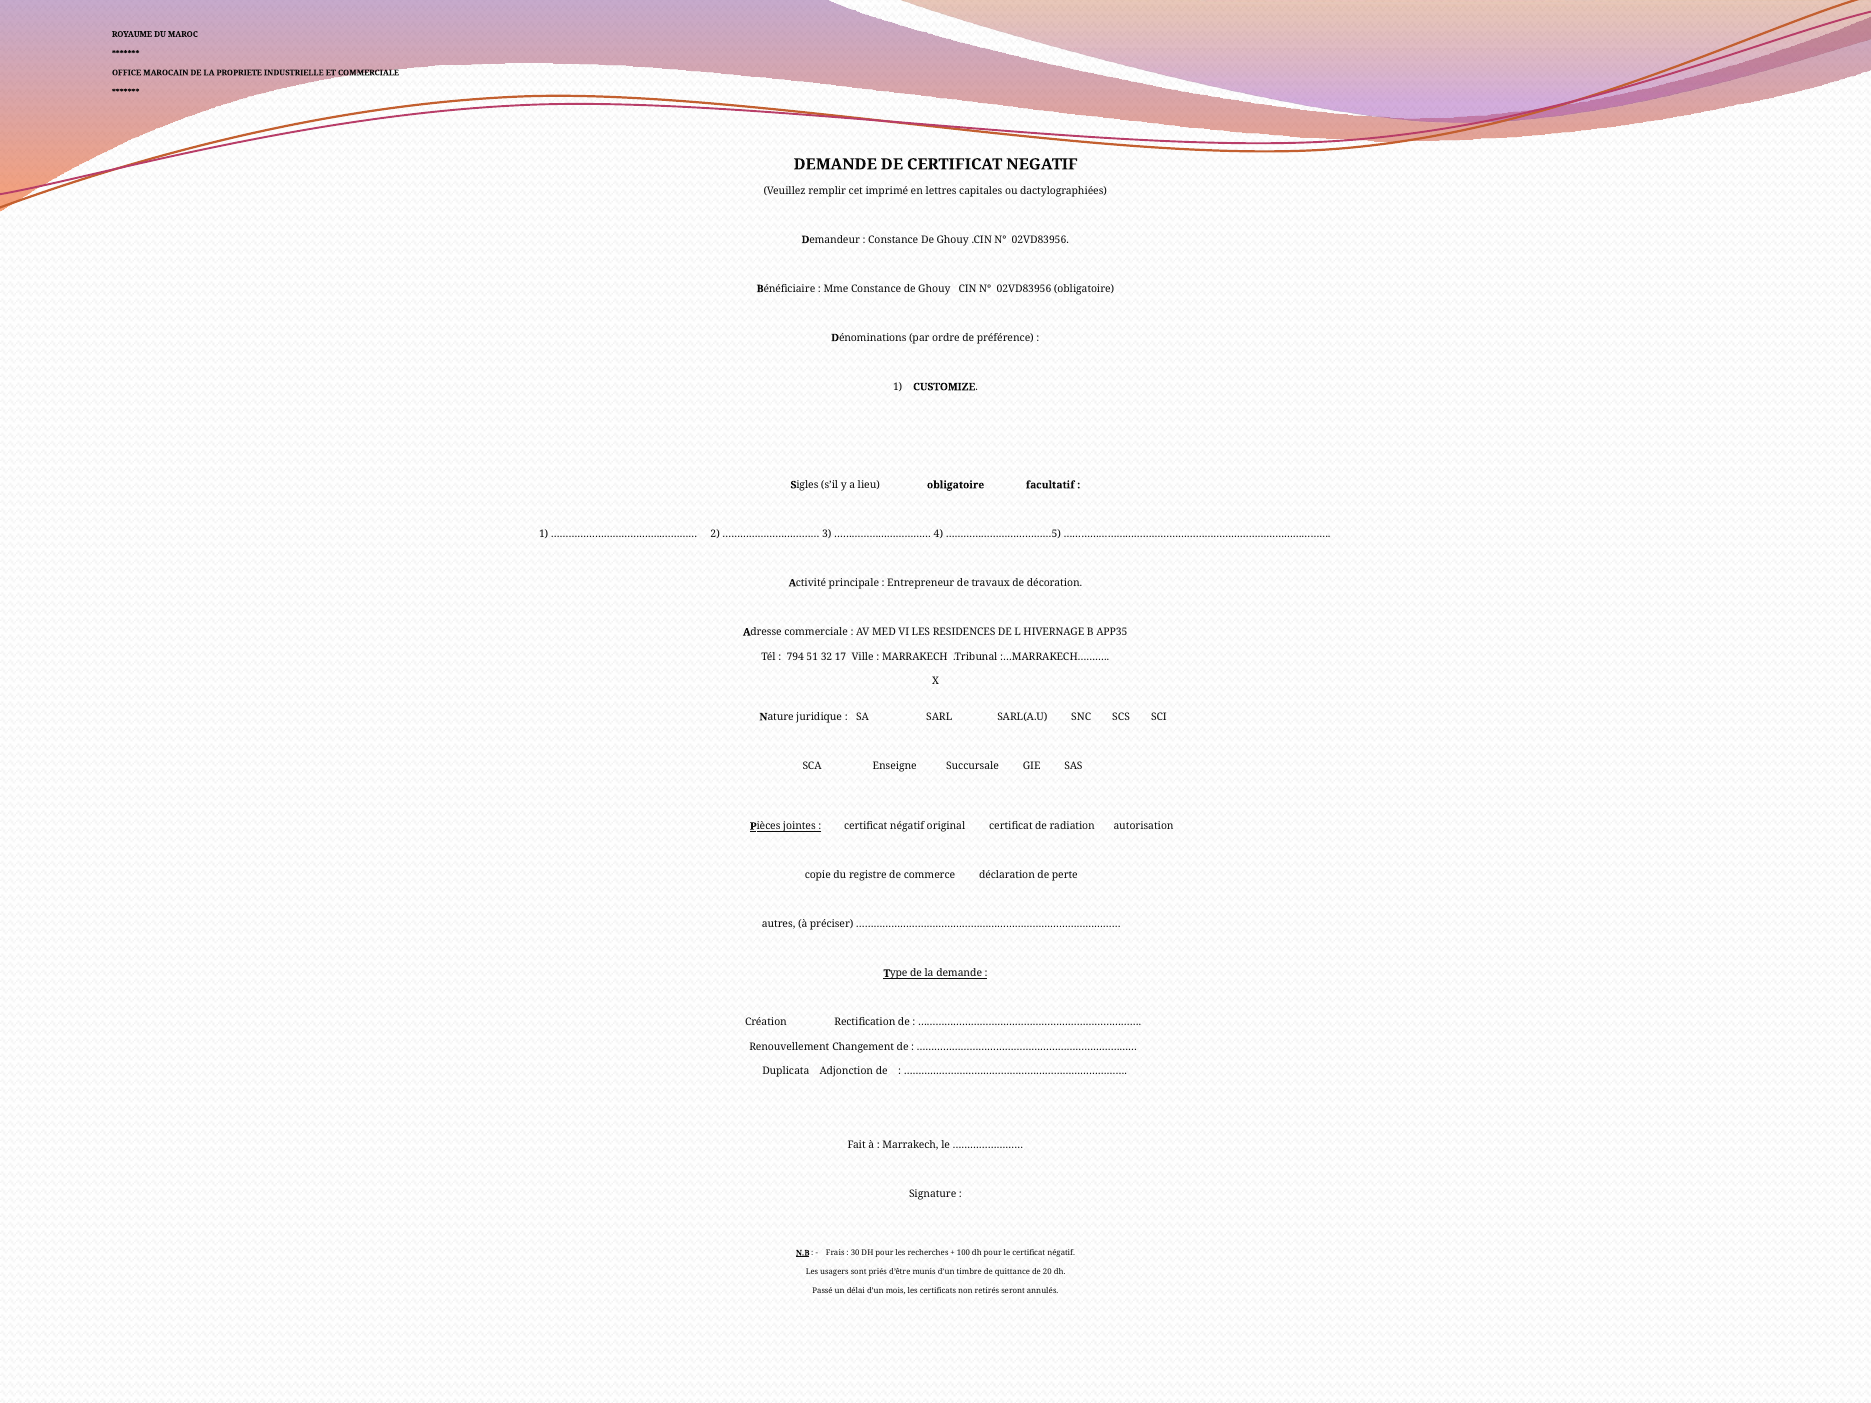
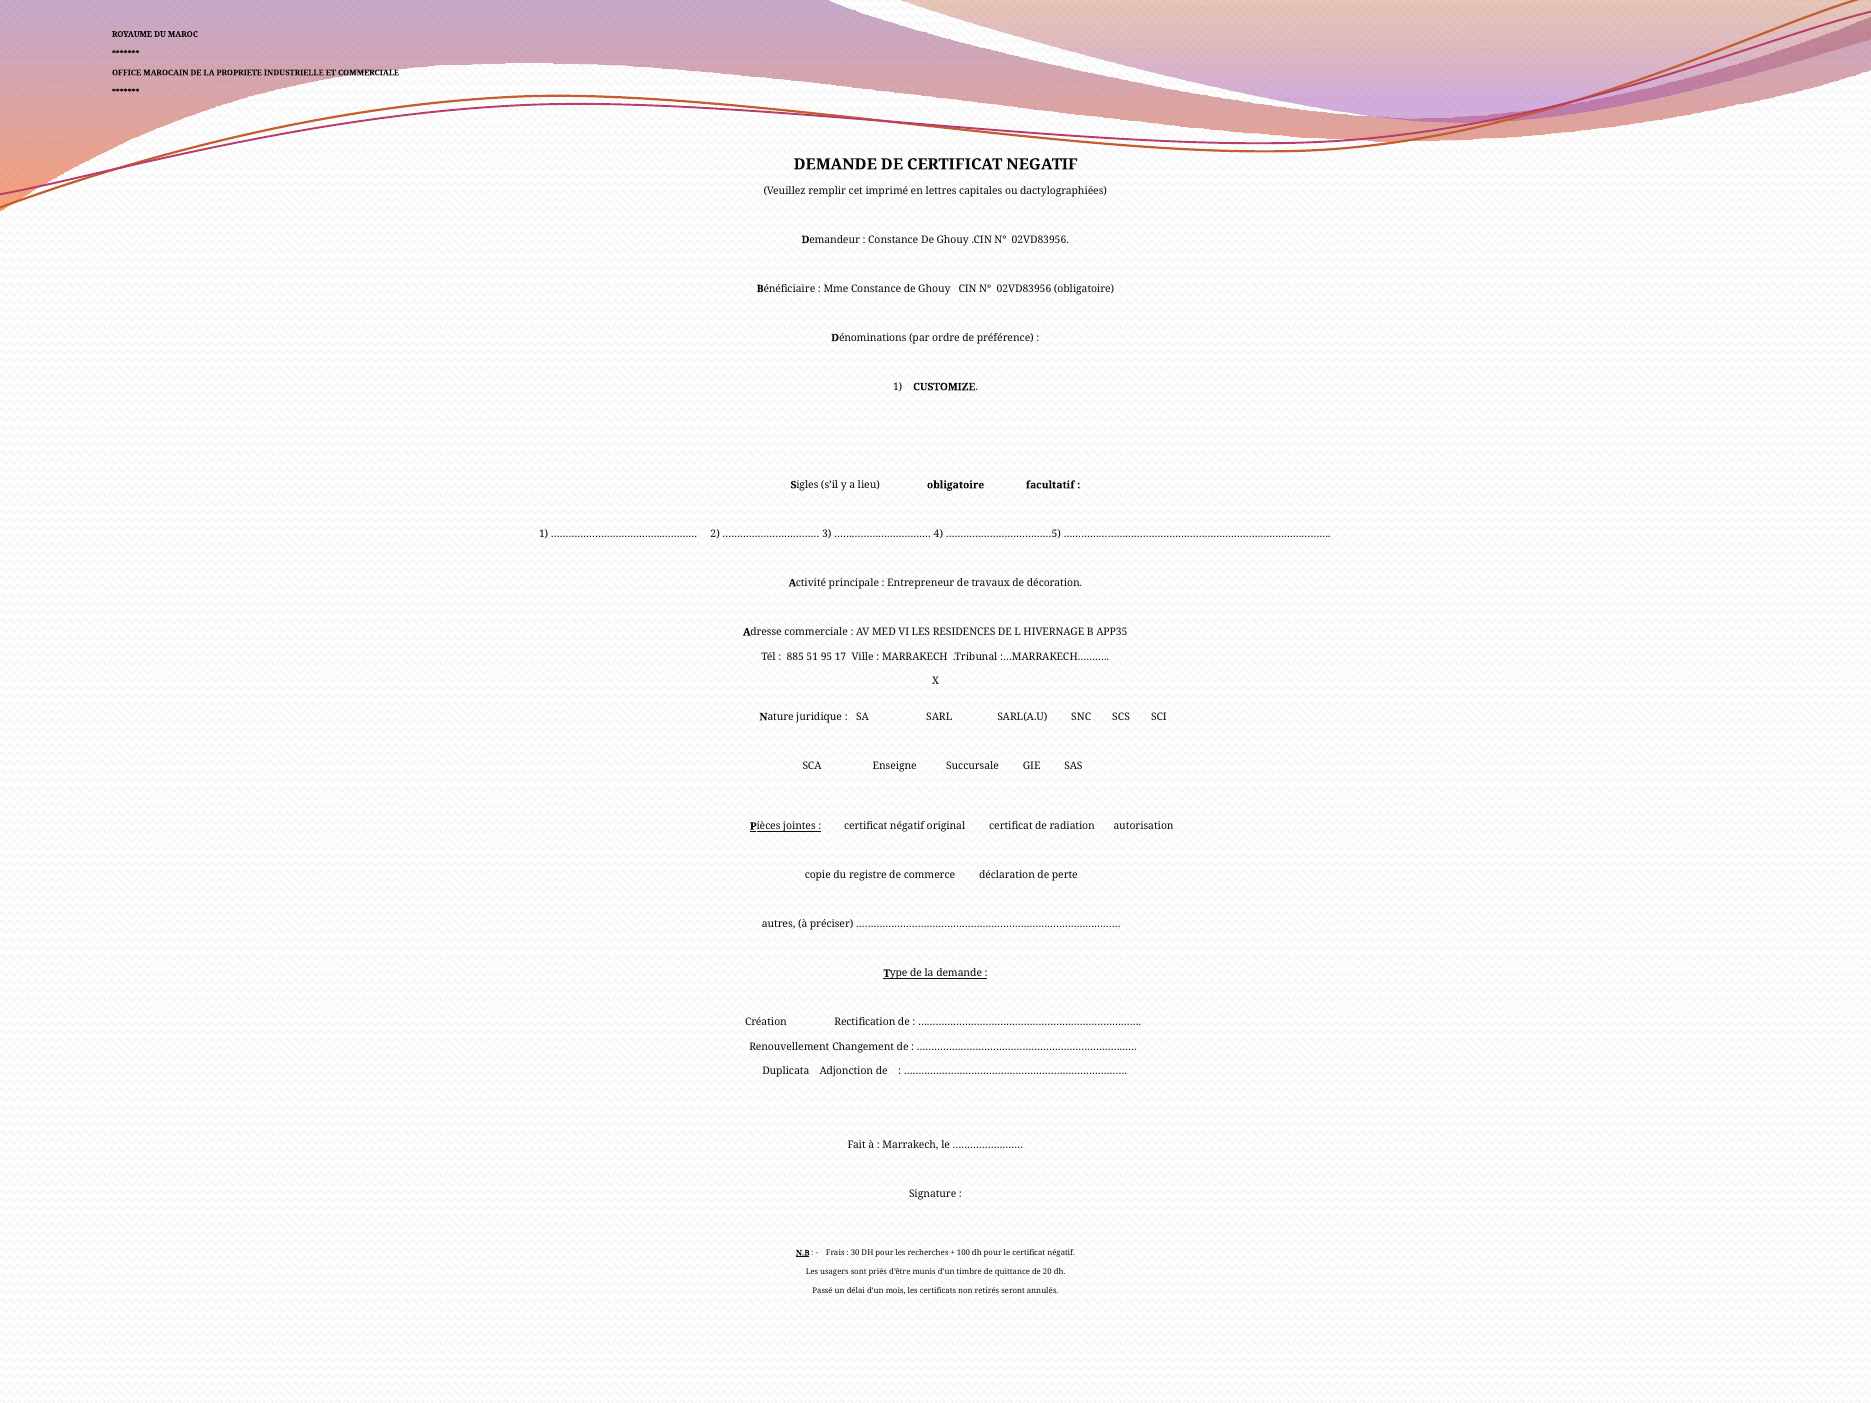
794: 794 -> 885 (795, 657)
32: 32 -> 95 (827, 657)
